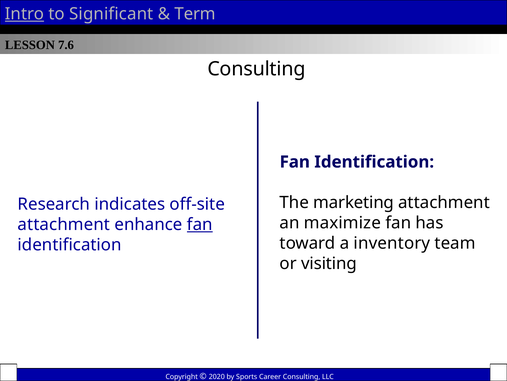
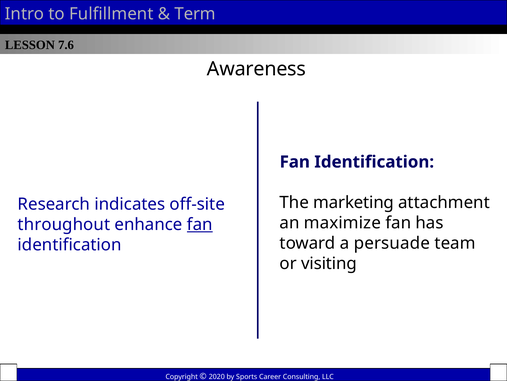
Intro underline: present -> none (25, 14)
Significant: Significant -> Fulfillment (111, 14)
Consulting: Consulting -> Awareness (256, 69)
attachment: attachment -> throughout (64, 224)
inventory: inventory -> persuade (392, 243)
